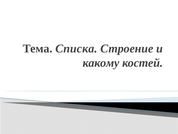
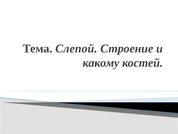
Списка: Списка -> Слепой (76, 48)
